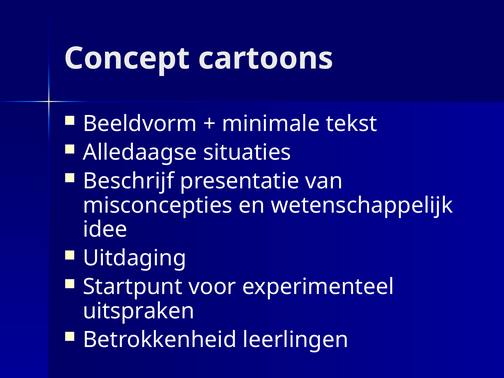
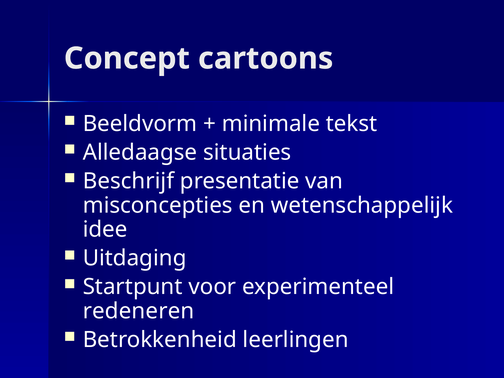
uitspraken: uitspraken -> redeneren (139, 311)
